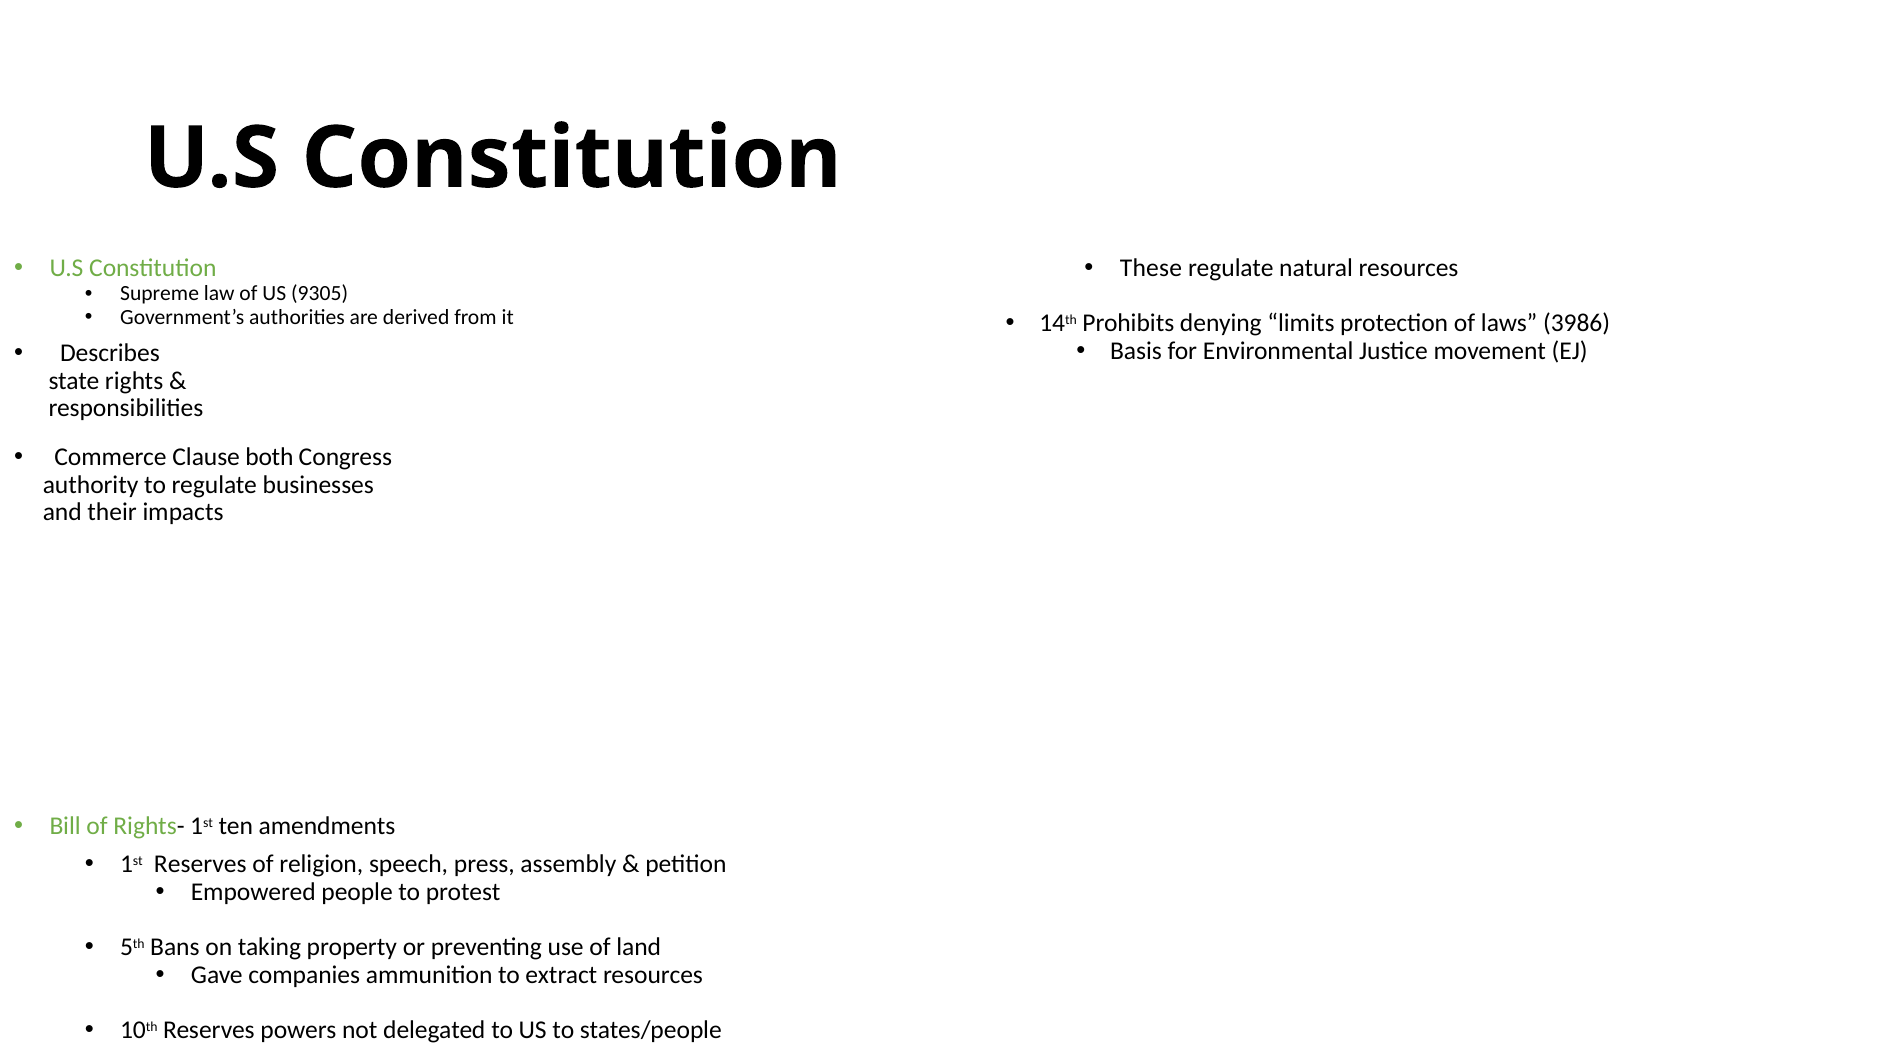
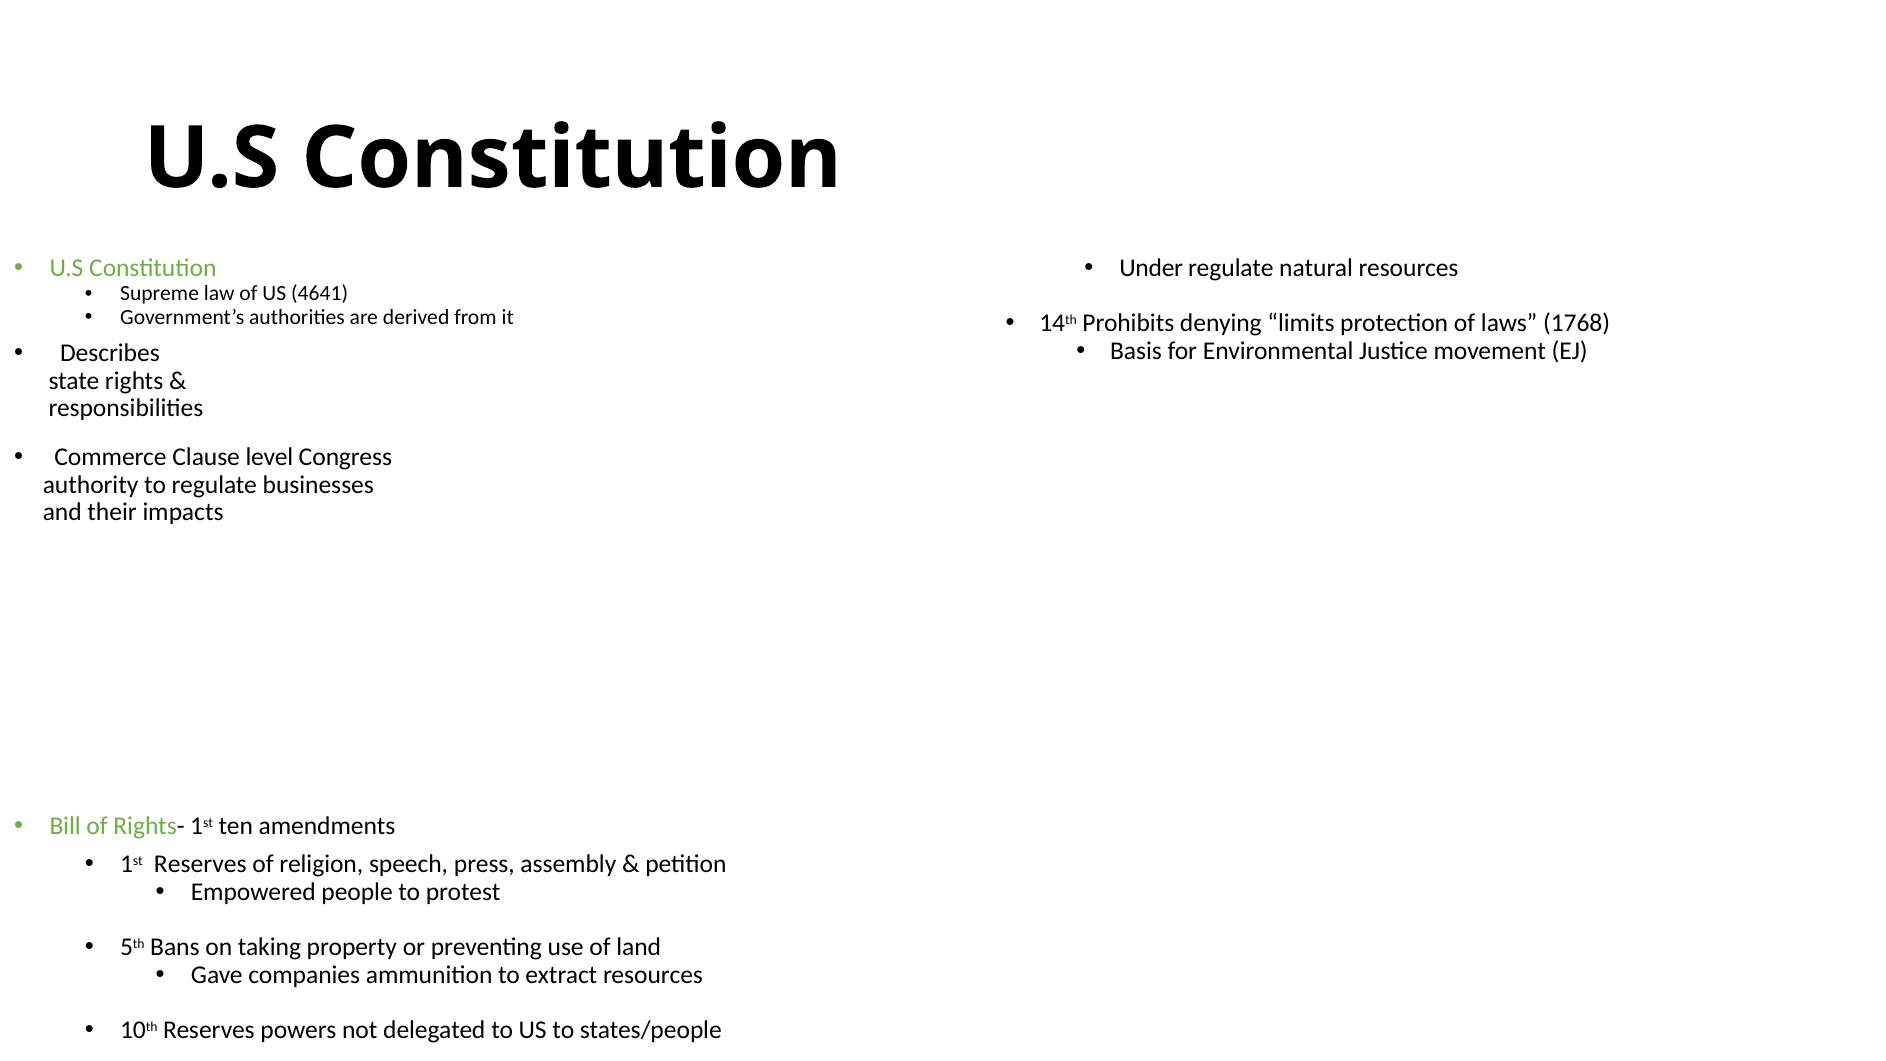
These: These -> Under (1151, 268)
9305: 9305 -> 4641 (320, 294)
3986: 3986 -> 1768 (1577, 323)
both: both -> level (269, 457)
